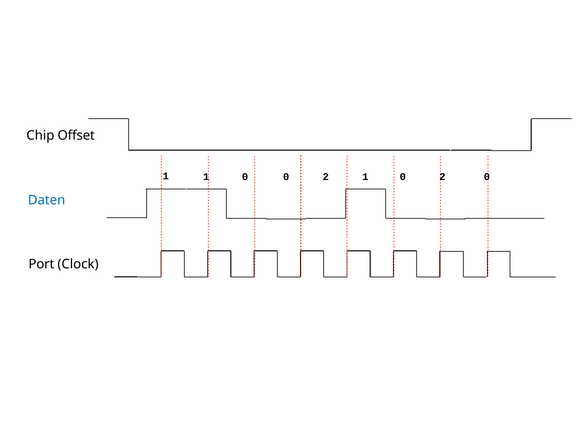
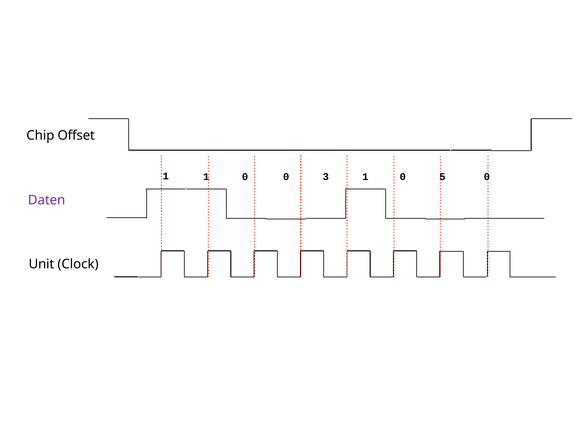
0 2: 2 -> 3 (326, 176)
1 2: 2 -> 5 (442, 176)
Daten colour: blue -> purple (47, 200)
Port: Port -> Unit (41, 264)
